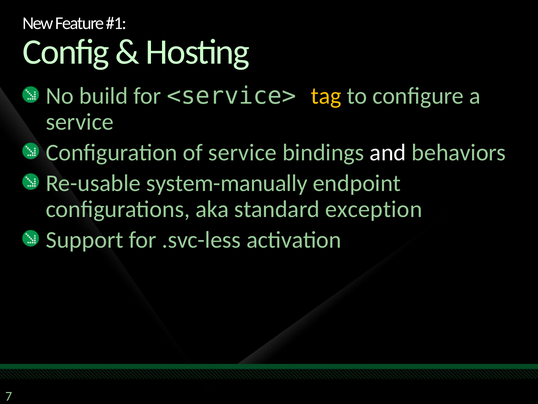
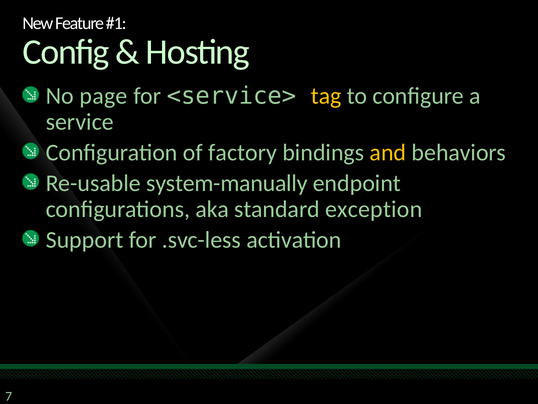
build: build -> page (104, 96)
of service: service -> factory (243, 152)
and colour: white -> yellow (388, 152)
